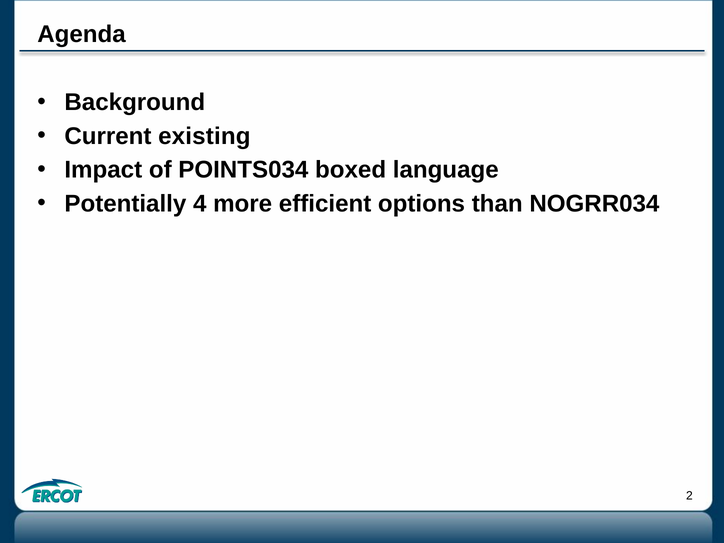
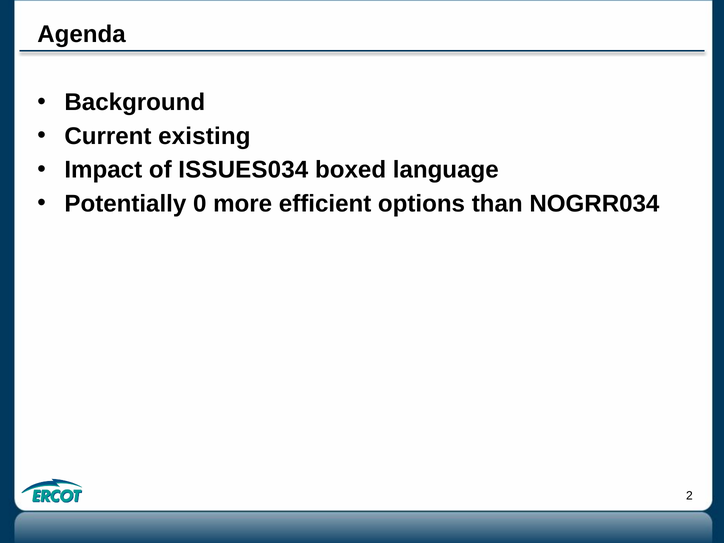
POINTS034: POINTS034 -> ISSUES034 (243, 170)
4: 4 -> 0 (200, 204)
